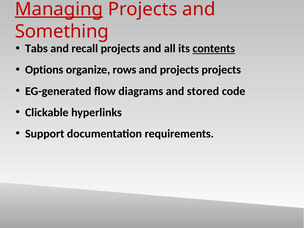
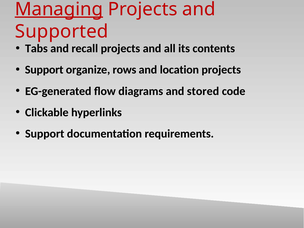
Something: Something -> Supported (62, 31)
contents underline: present -> none (214, 49)
Options: Options -> Support (44, 70)
and projects: projects -> location (179, 70)
